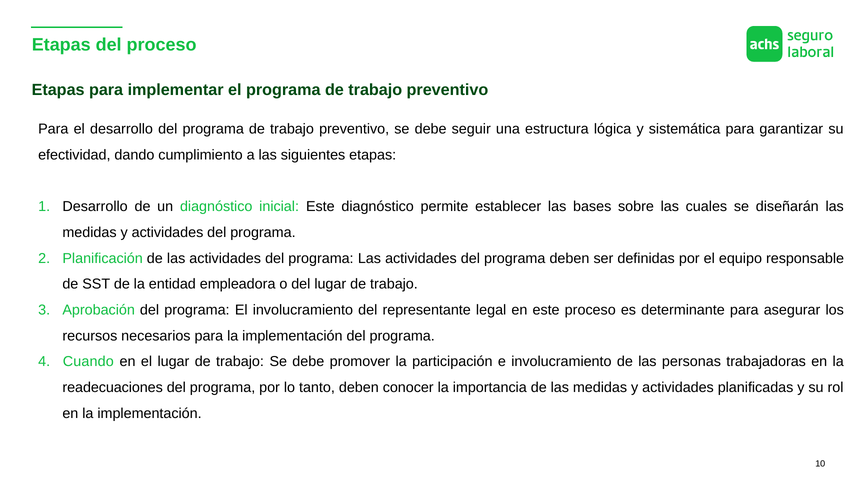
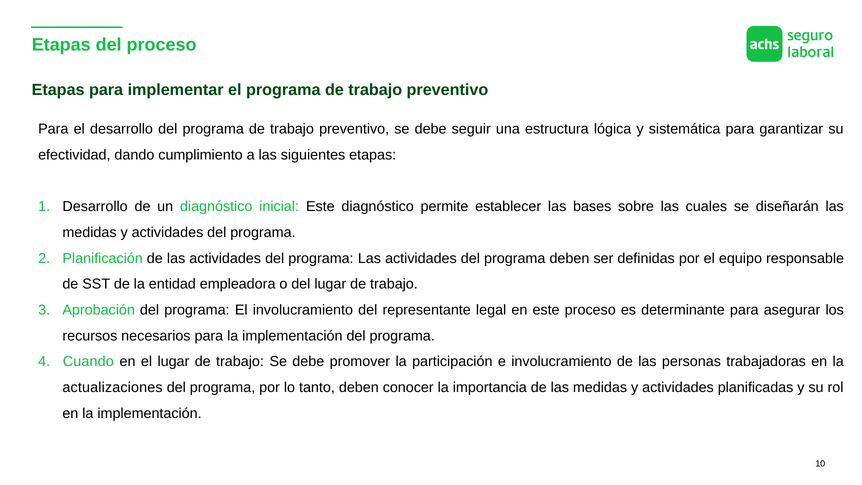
readecuaciones: readecuaciones -> actualizaciones (113, 387)
